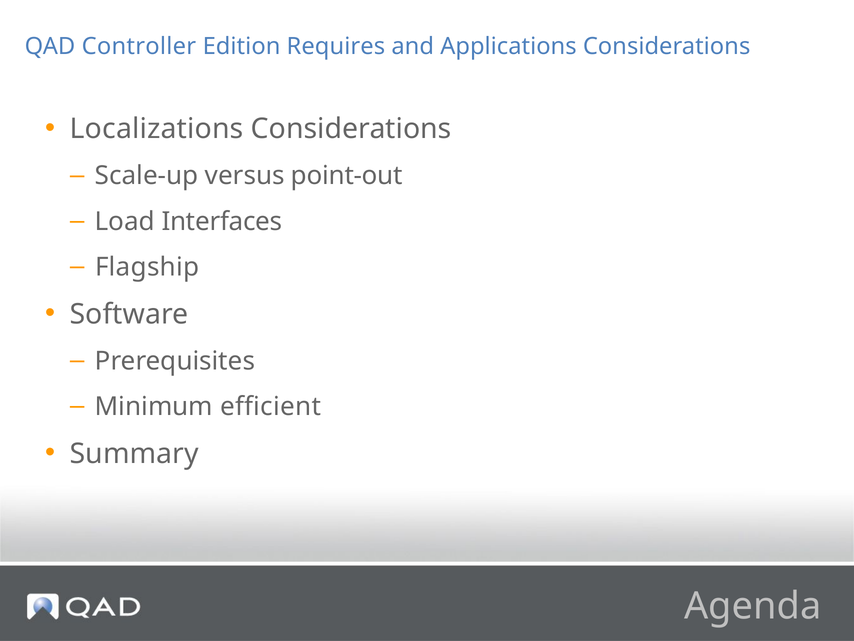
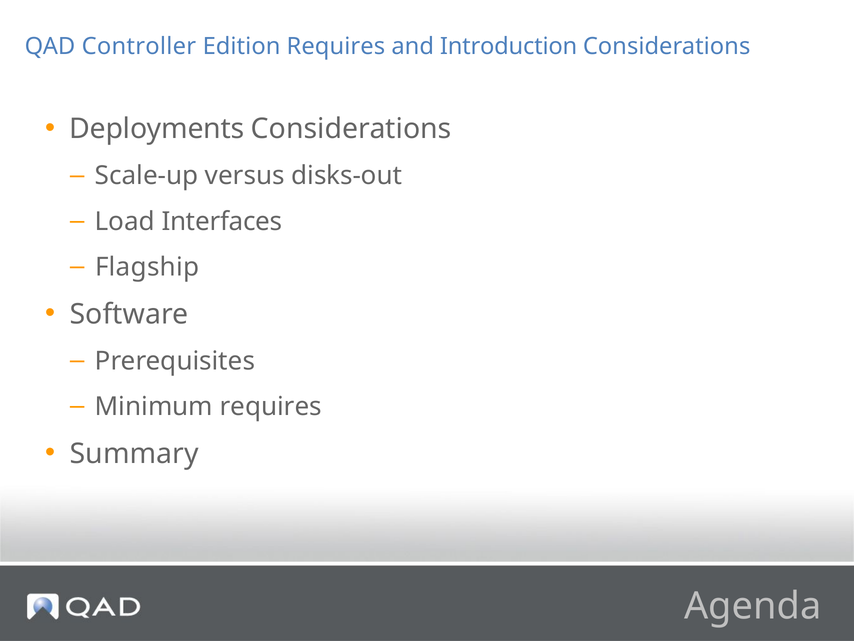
Applications: Applications -> Introduction (509, 47)
Localizations: Localizations -> Deployments (157, 129)
point-out: point-out -> disks-out (347, 176)
Minimum efficient: efficient -> requires (271, 406)
